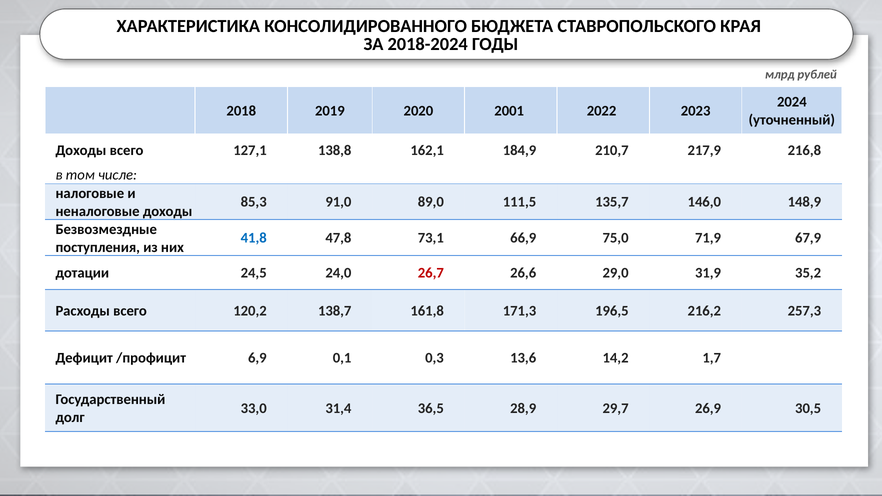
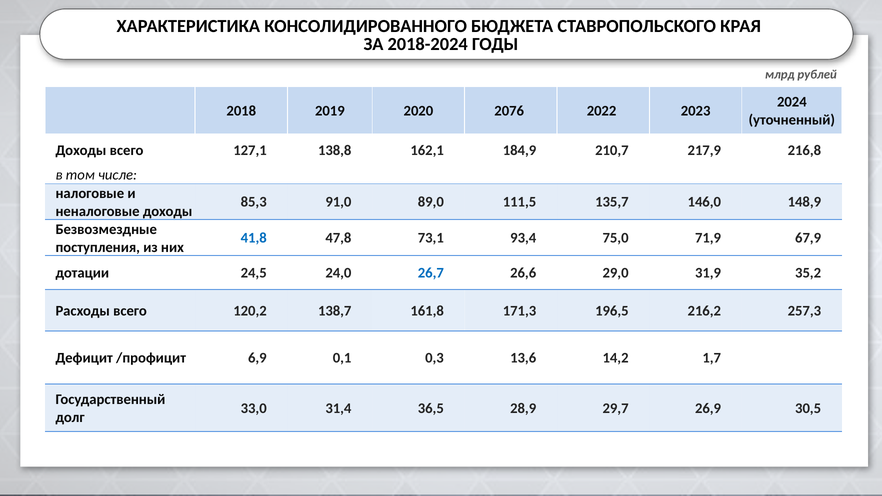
2001: 2001 -> 2076 (509, 111)
66,9: 66,9 -> 93,4 (523, 238)
26,7 colour: red -> blue (431, 273)
